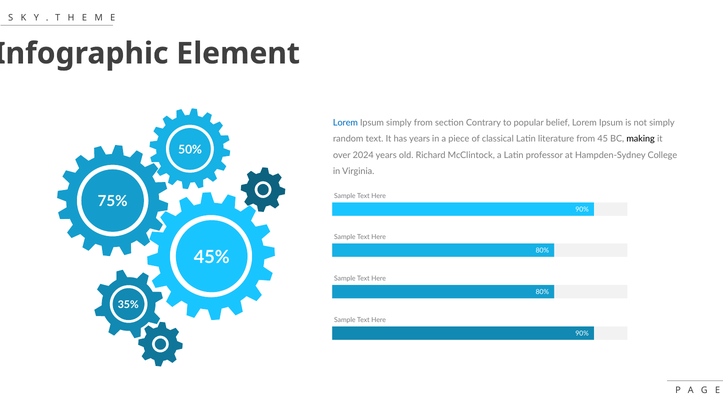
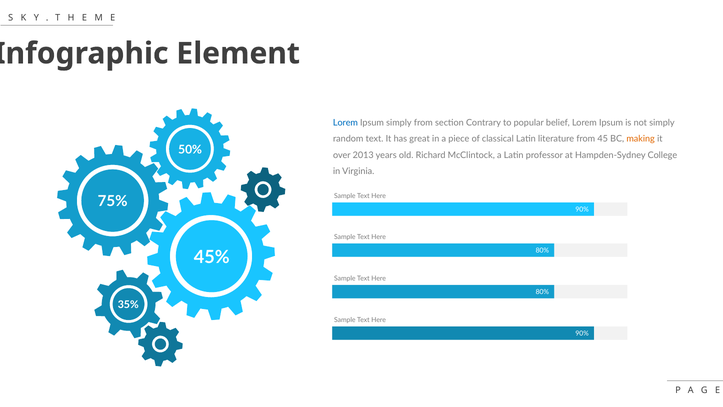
has years: years -> great (420, 139)
making colour: black -> orange (641, 139)
2024: 2024 -> 2013 (363, 155)
